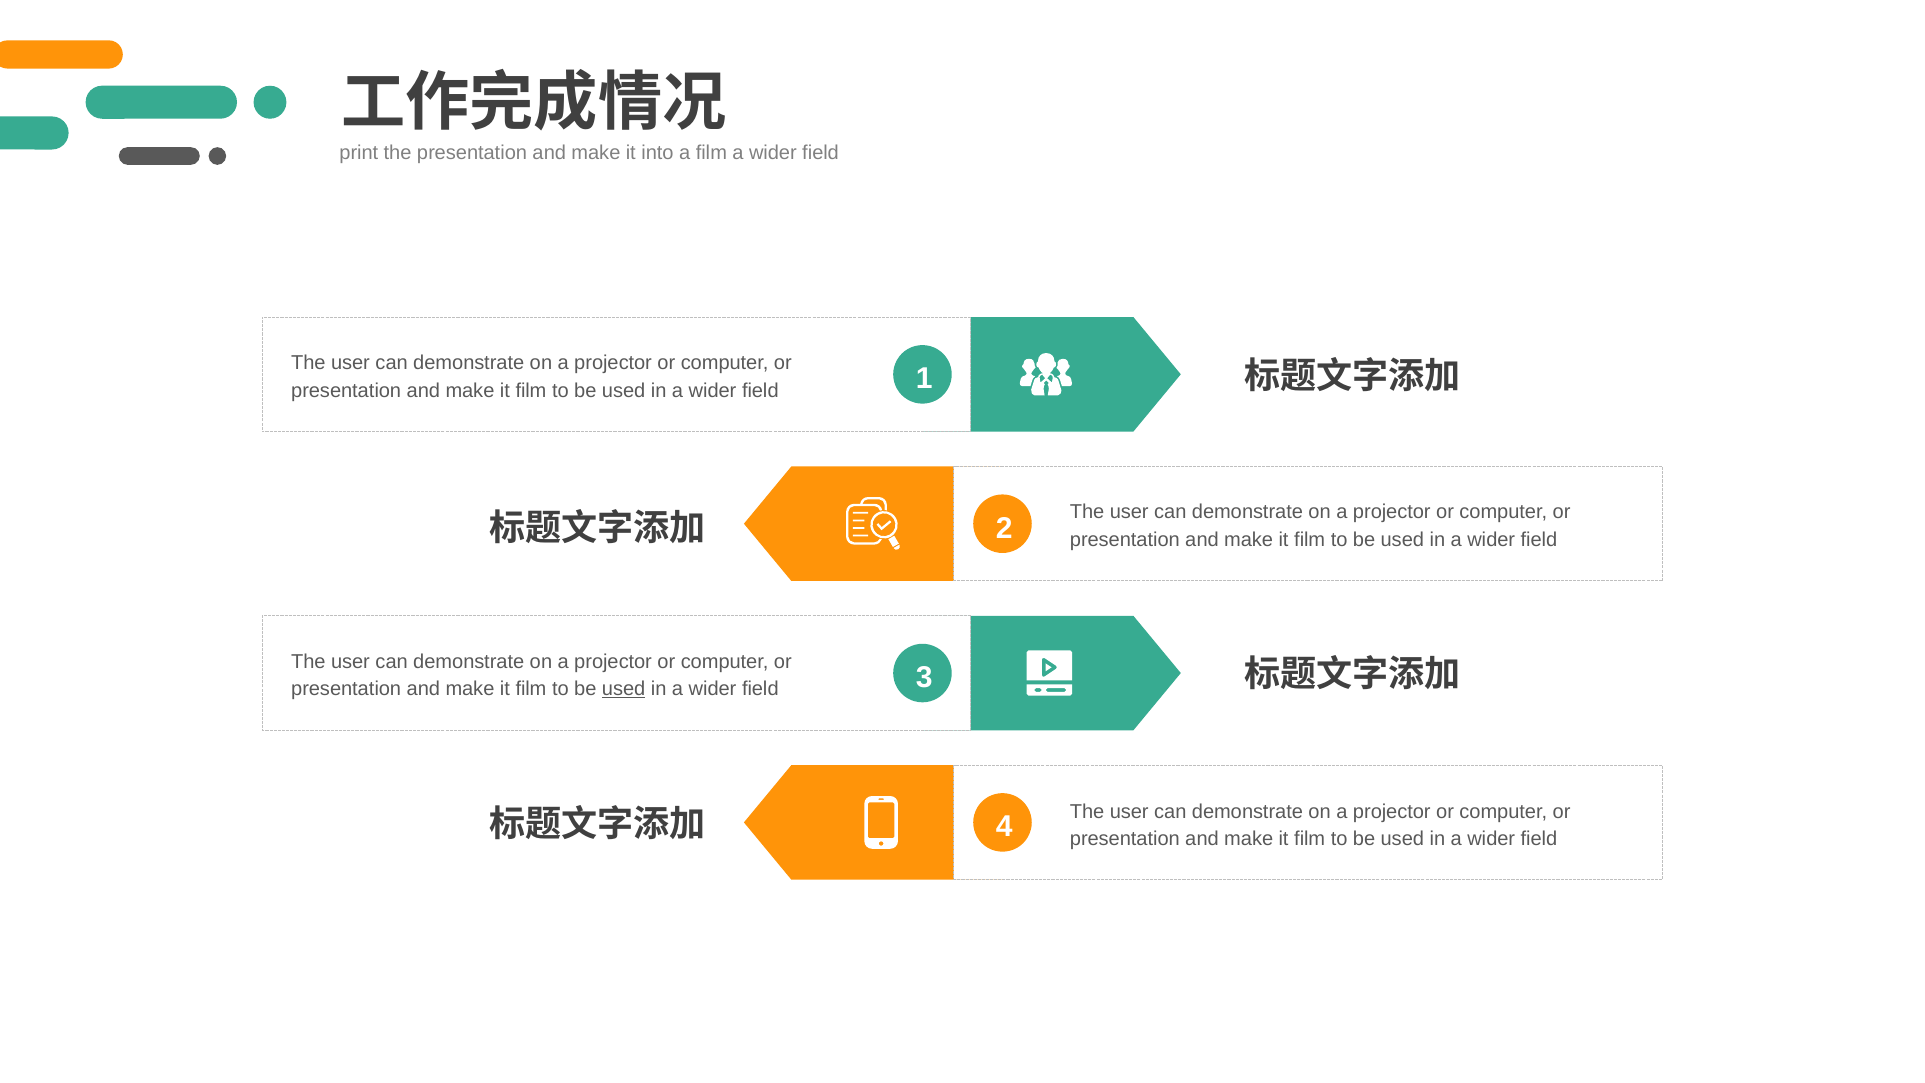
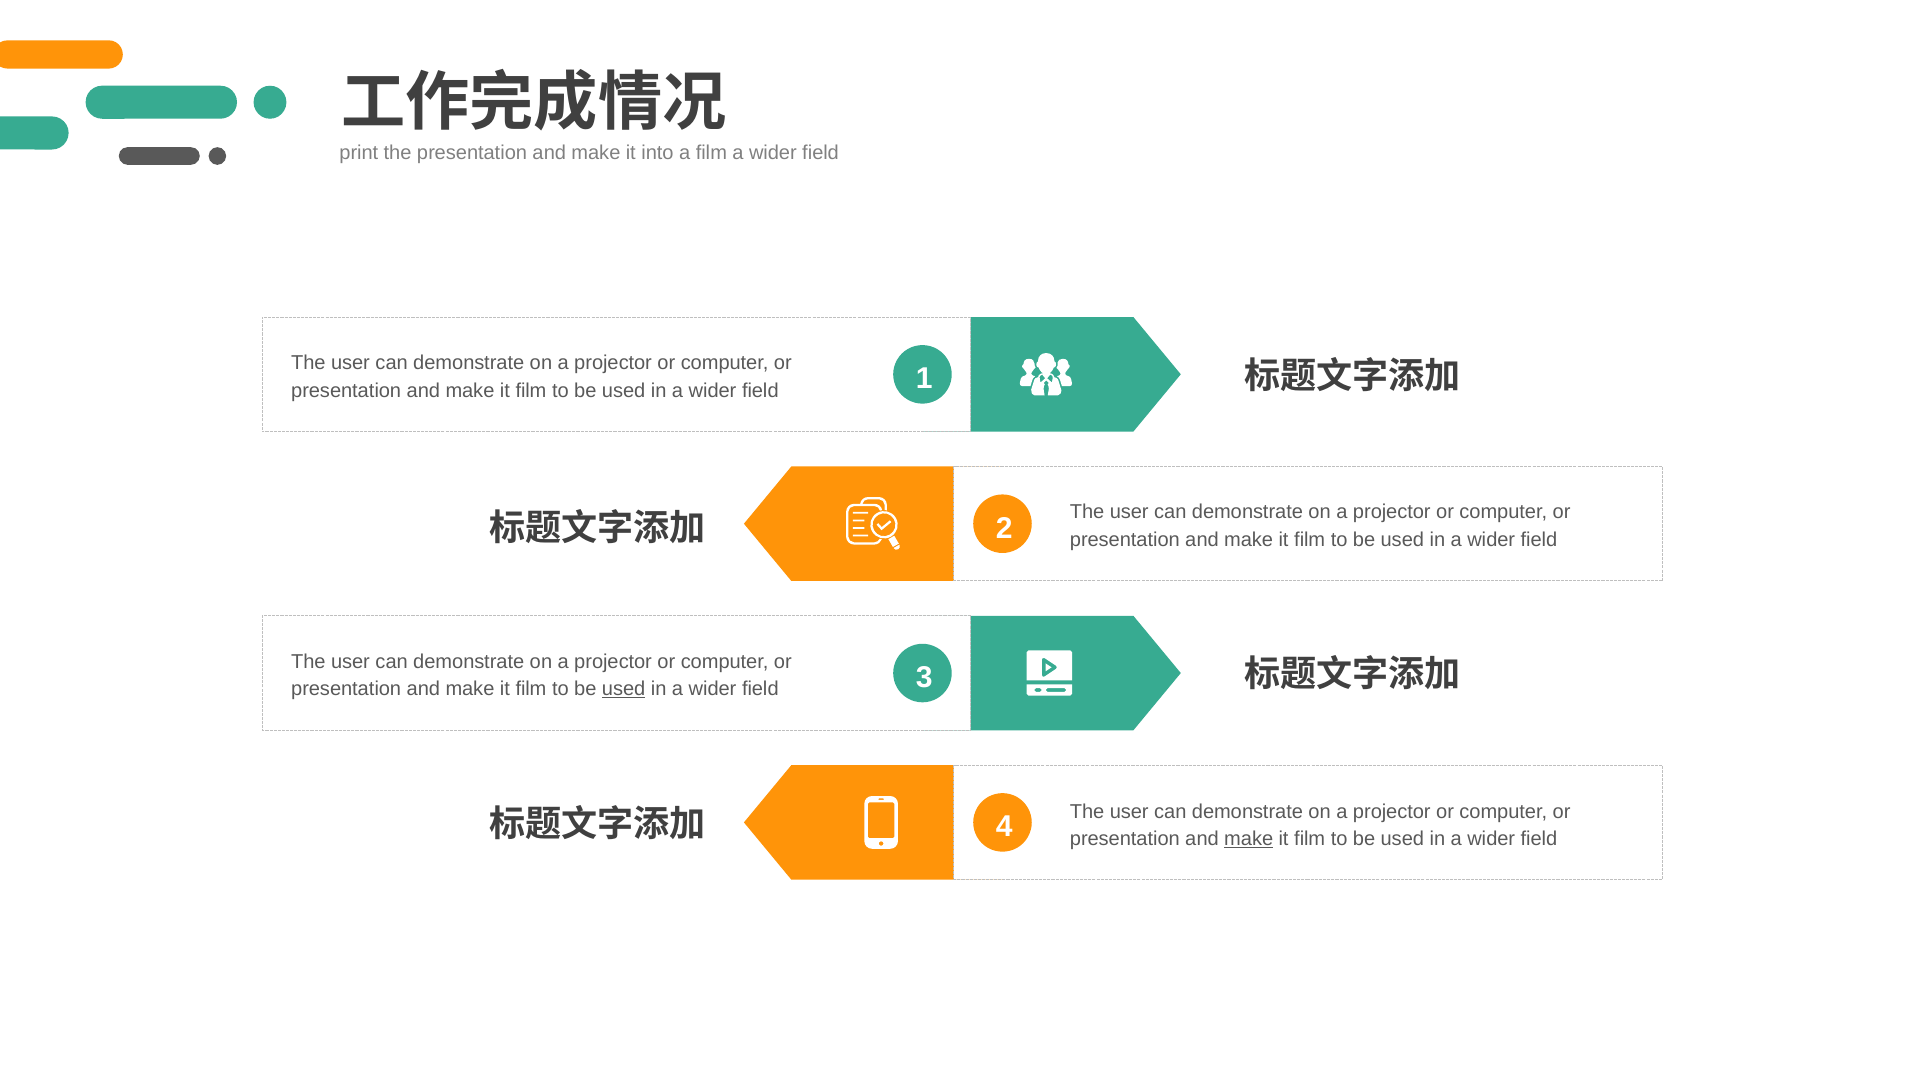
make underline: none -> present (1249, 839)
